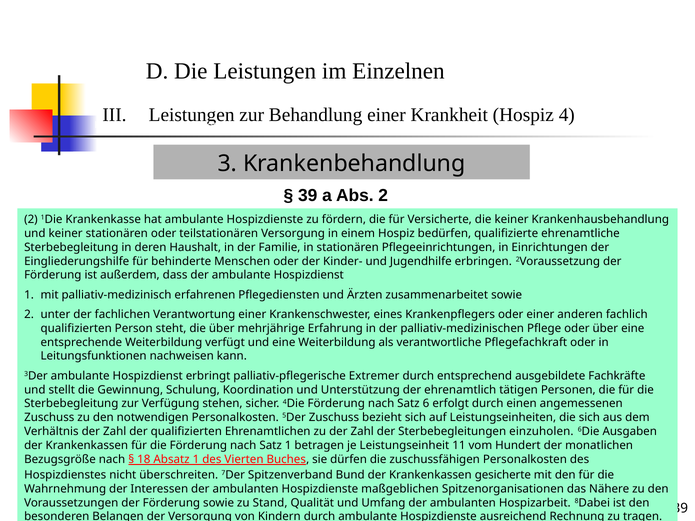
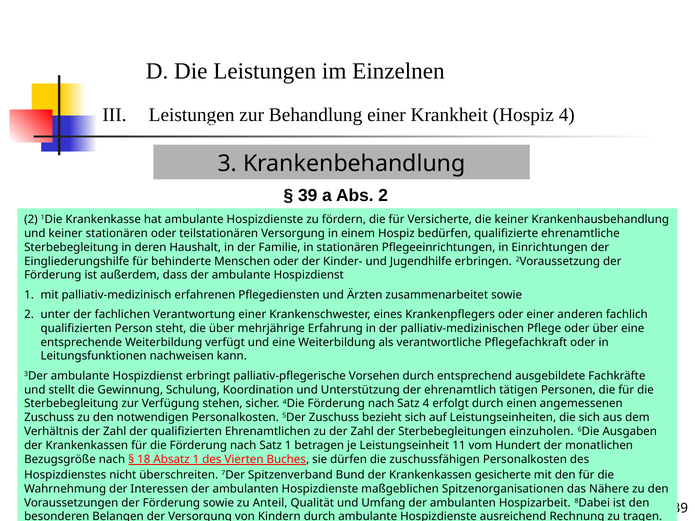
Extremer: Extremer -> Vorsehen (374, 376)
Satz 6: 6 -> 4 (426, 404)
Stand: Stand -> Anteil (270, 503)
